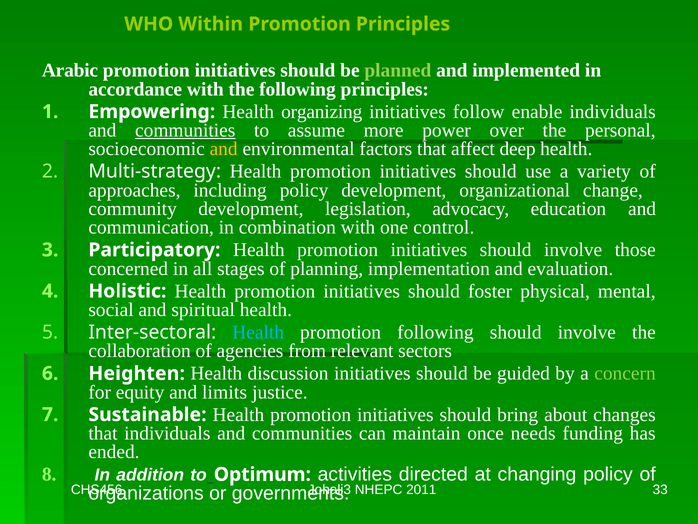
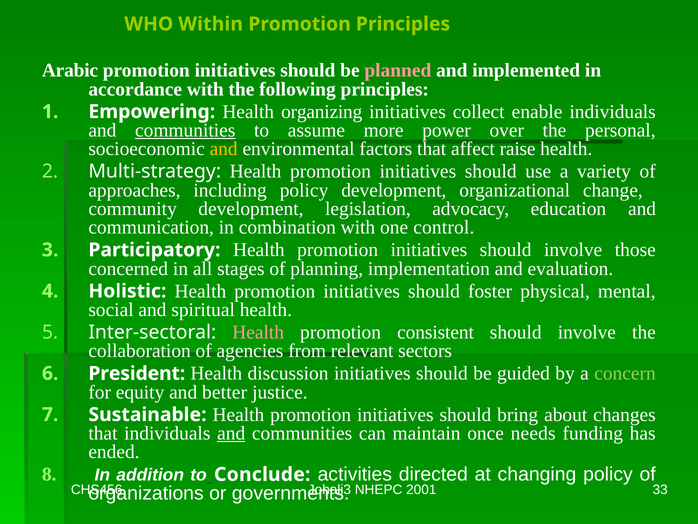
planned colour: light green -> pink (398, 70)
follow: follow -> collect (479, 112)
deep: deep -> raise (518, 149)
Health colour: light blue -> pink (258, 332)
promotion following: following -> consistent (436, 332)
Heighten: Heighten -> President (137, 373)
limits: limits -> better (225, 392)
and underline: none -> present (231, 433)
Optimum: Optimum -> Conclude (262, 474)
2011: 2011 -> 2001 (421, 489)
